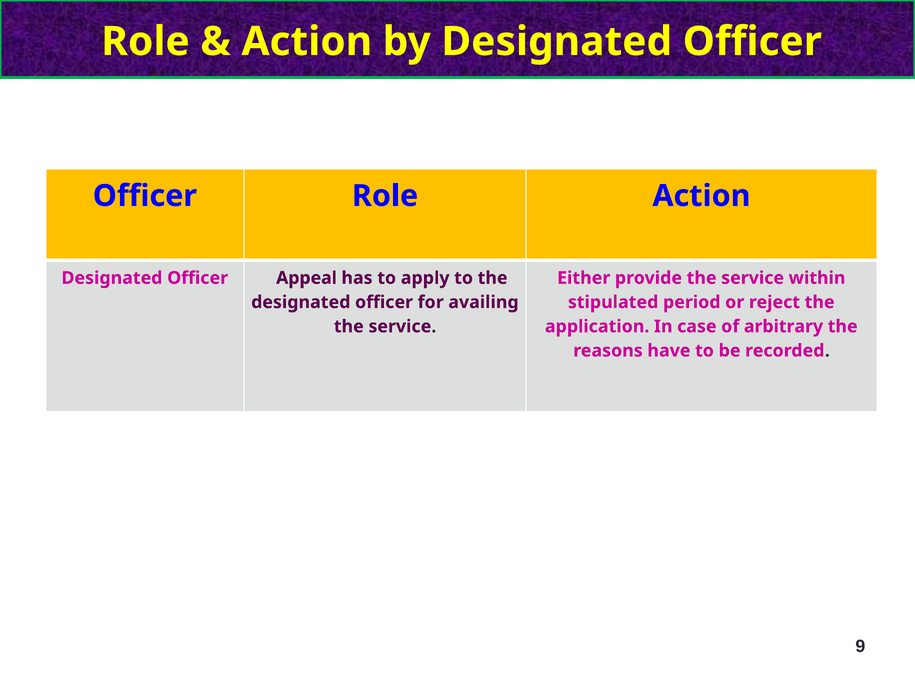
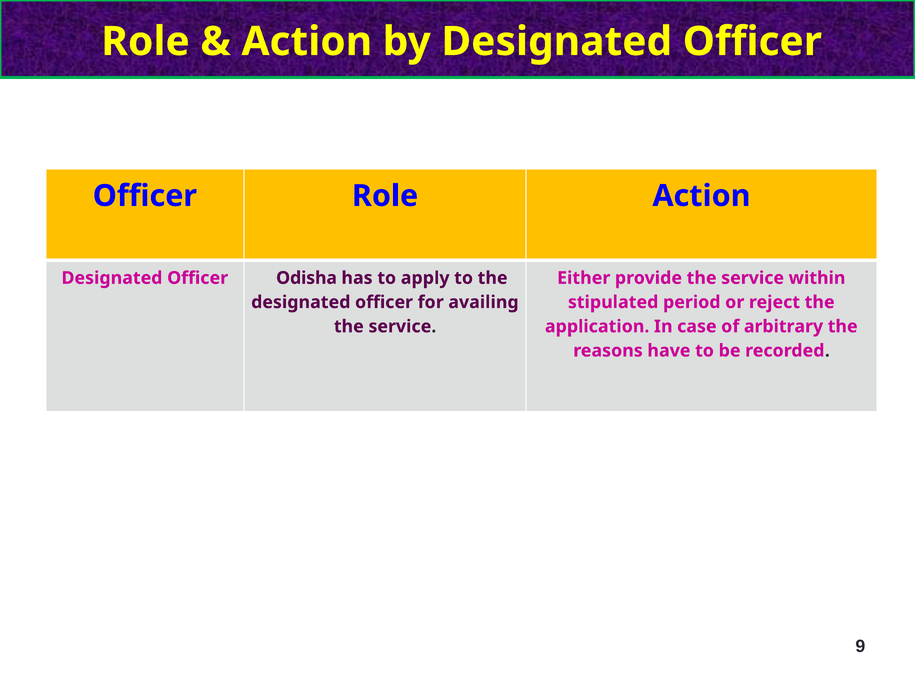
Appeal: Appeal -> Odisha (307, 278)
